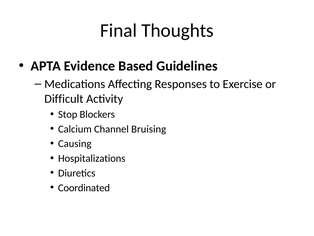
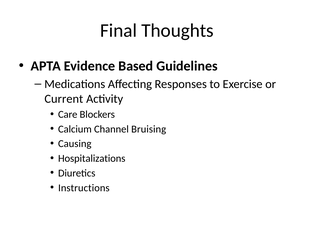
Difficult: Difficult -> Current (64, 99)
Stop: Stop -> Care (68, 114)
Coordinated: Coordinated -> Instructions (84, 187)
